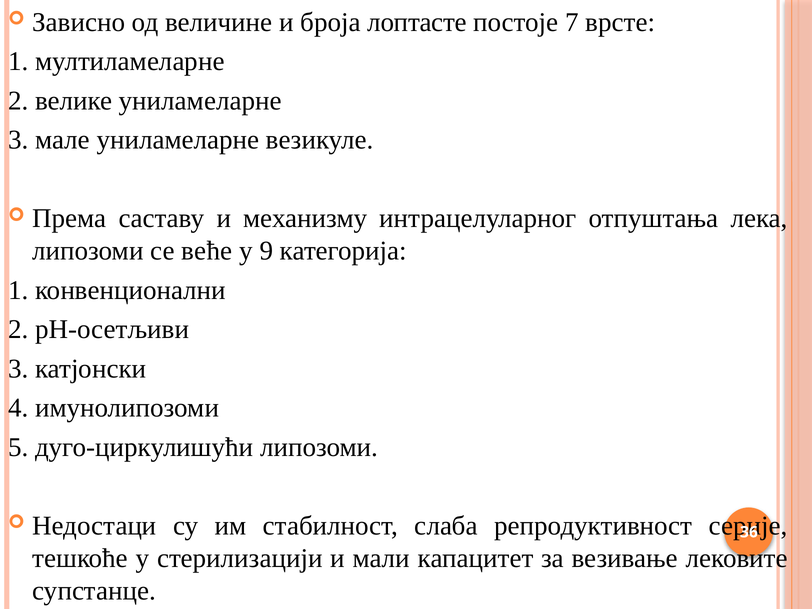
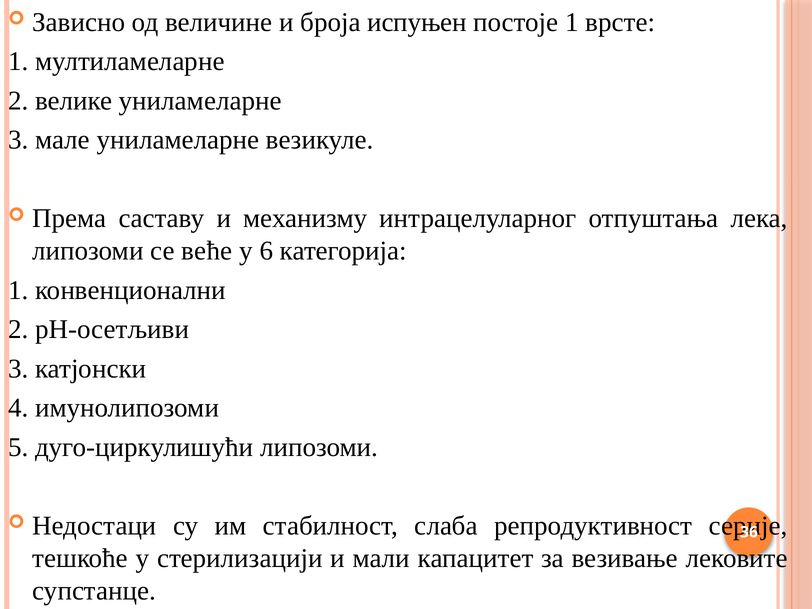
лоптасте: лоптасте -> испуњен (417, 22)
постоје 7: 7 -> 1 (572, 22)
9: 9 -> 6 (266, 251)
